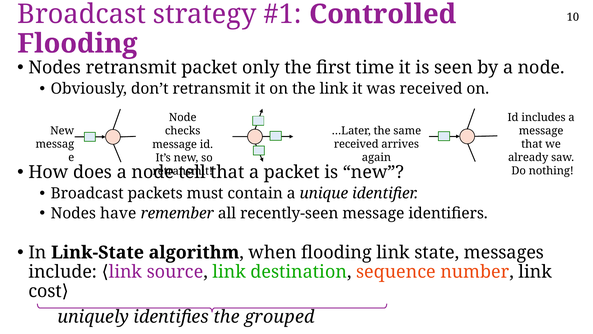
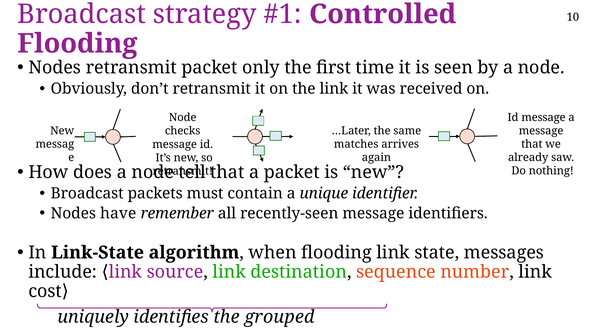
Id includes: includes -> message (543, 117)
received: received -> matches (356, 144)
